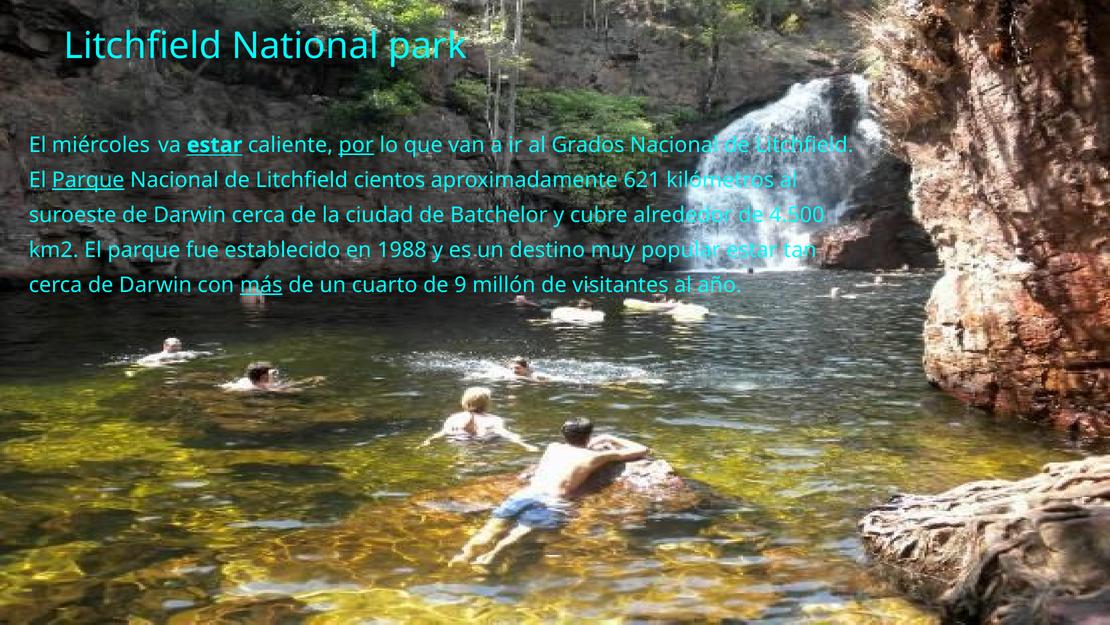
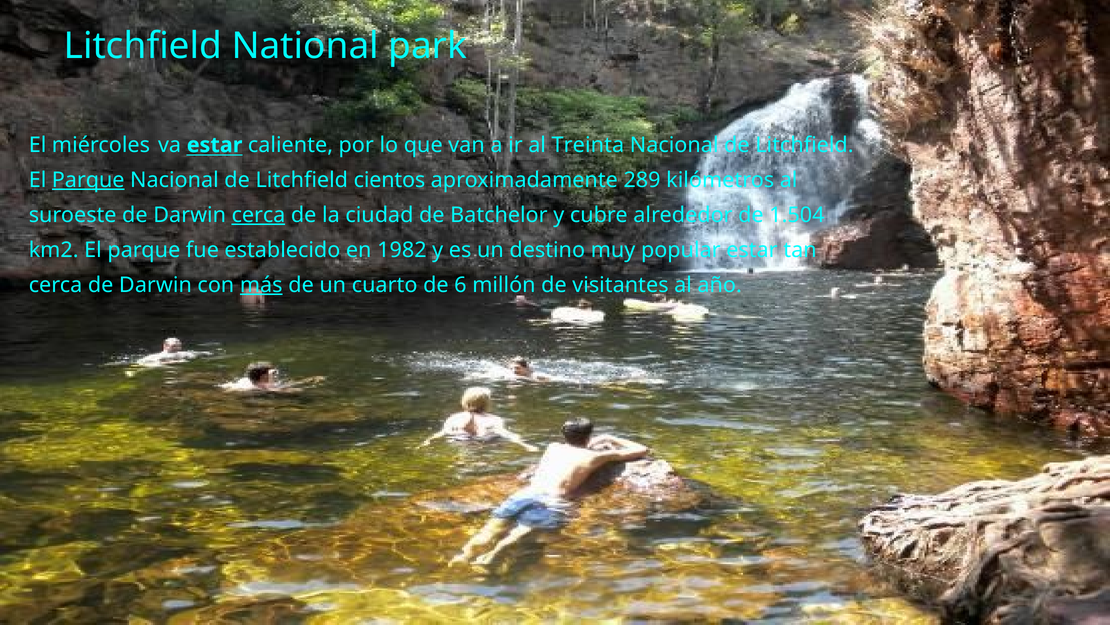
por underline: present -> none (356, 145)
Grados: Grados -> Treinta (588, 145)
621: 621 -> 289 (642, 180)
cerca underline: none -> present (259, 215)
4.500: 4.500 -> 1.504 (797, 215)
1988: 1988 -> 1982 (402, 250)
9: 9 -> 6 (460, 285)
